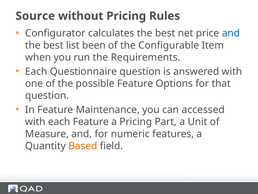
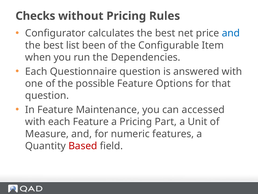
Source: Source -> Checks (35, 16)
Requirements: Requirements -> Dependencies (146, 57)
Based colour: orange -> red (83, 146)
